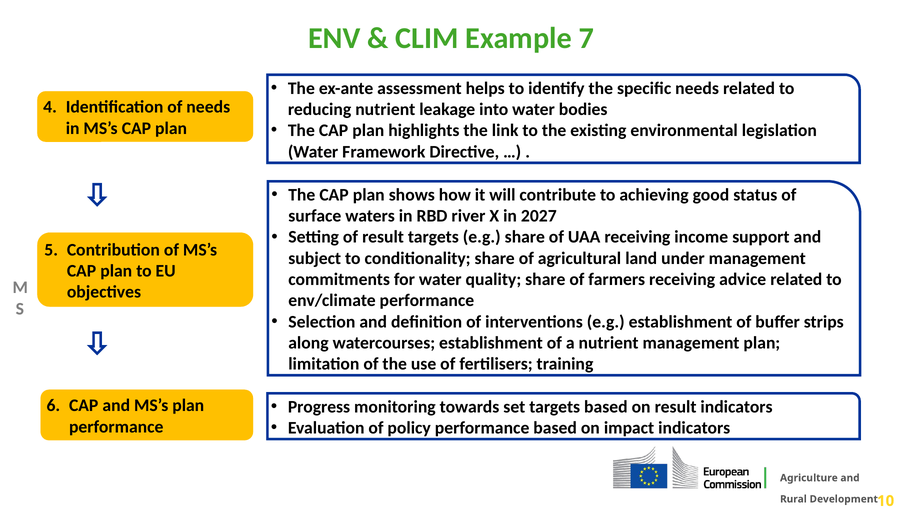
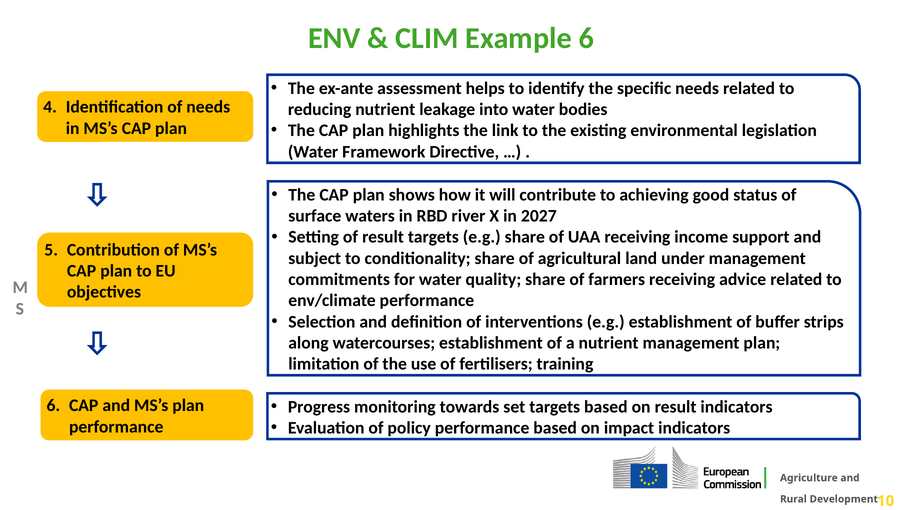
Example 7: 7 -> 6 (586, 38)
